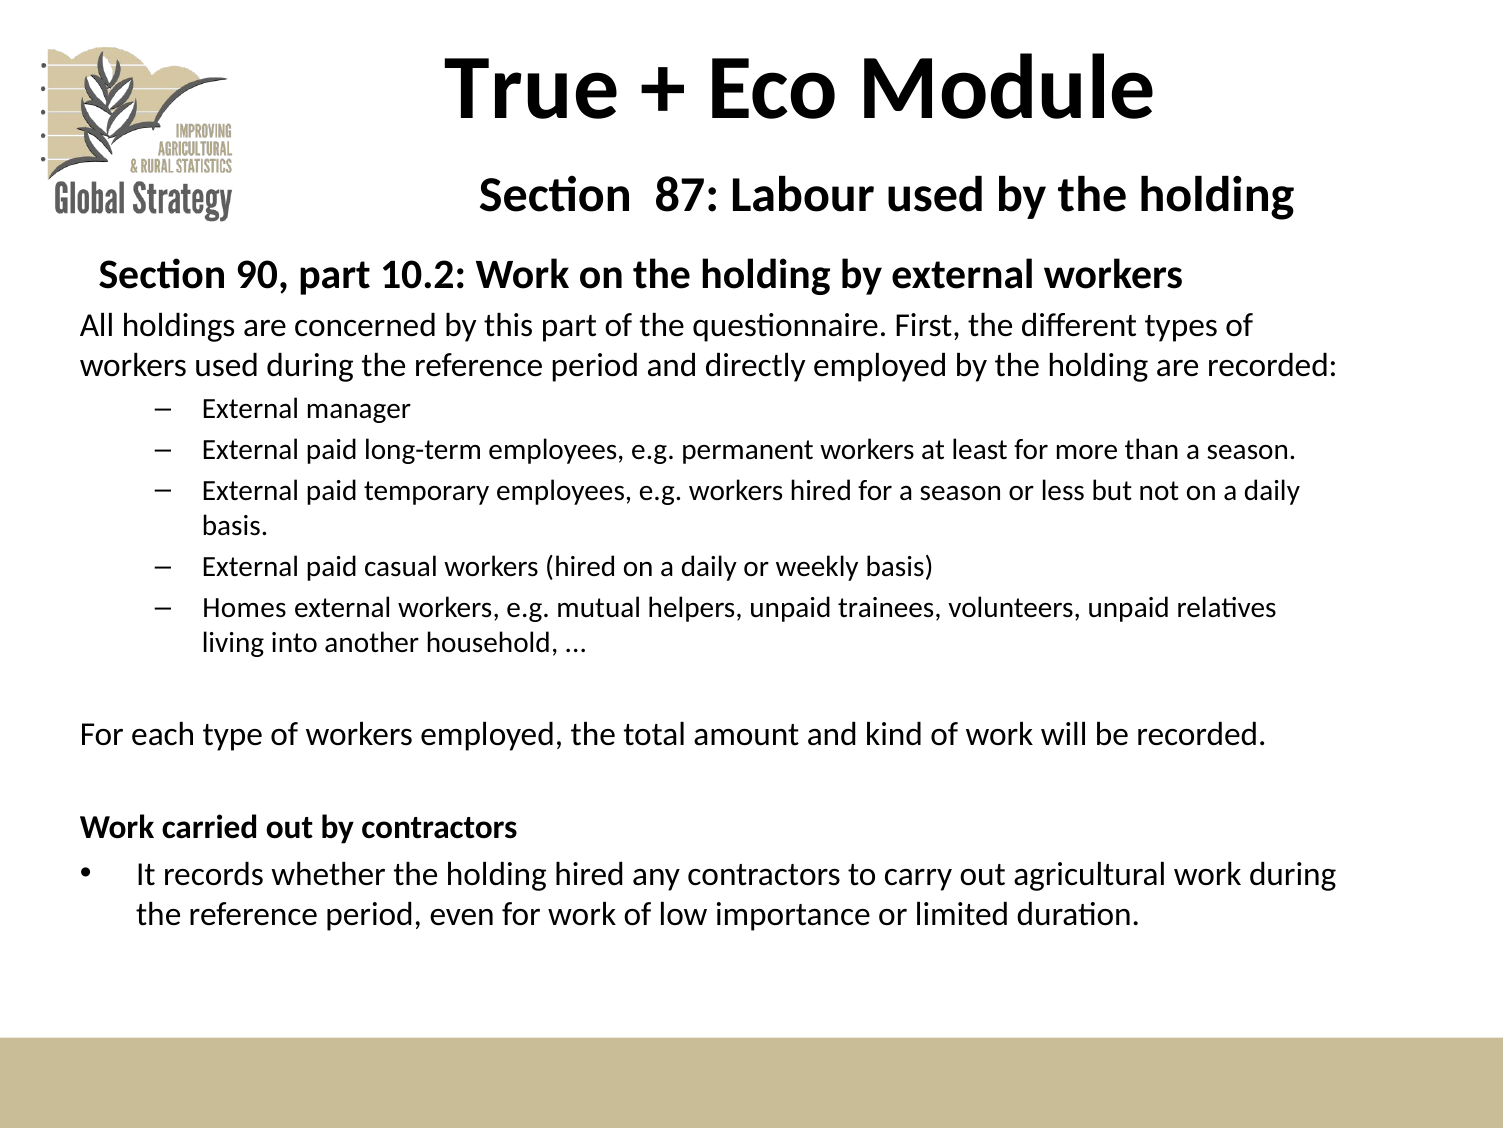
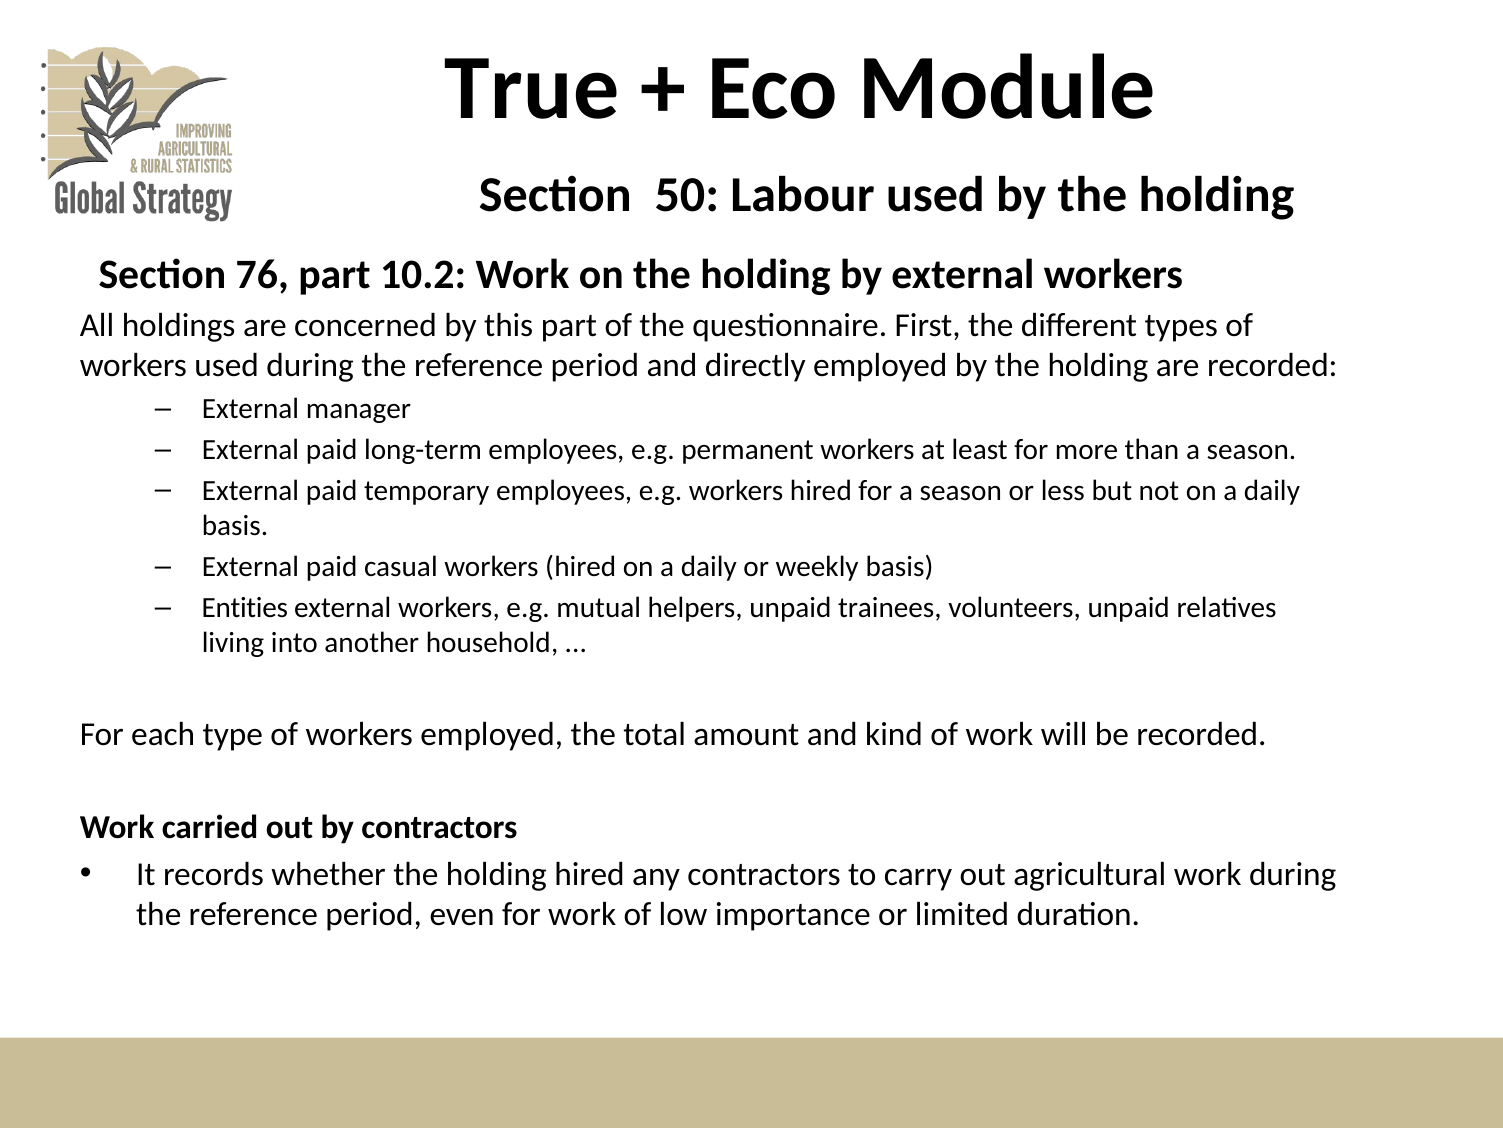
87: 87 -> 50 (687, 194)
90: 90 -> 76 (262, 274)
Homes: Homes -> Entities (245, 608)
